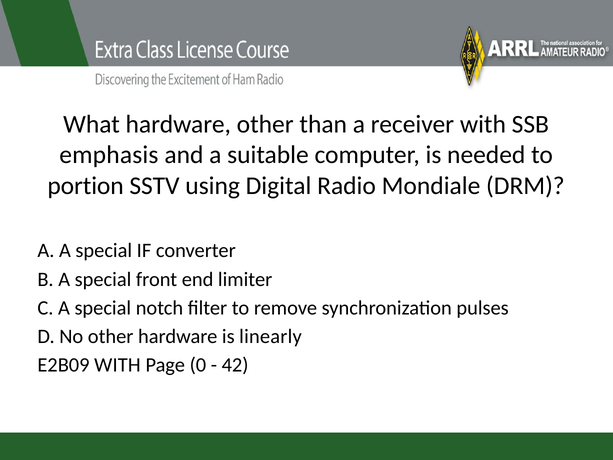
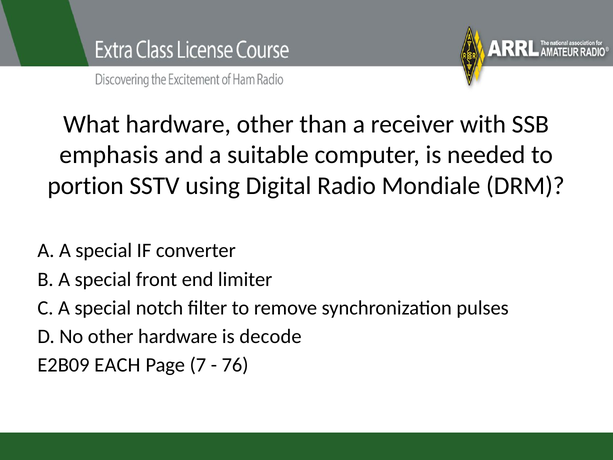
linearly: linearly -> decode (271, 336)
E2B09 WITH: WITH -> EACH (117, 365)
0: 0 -> 7 (198, 365)
42: 42 -> 76 (235, 365)
